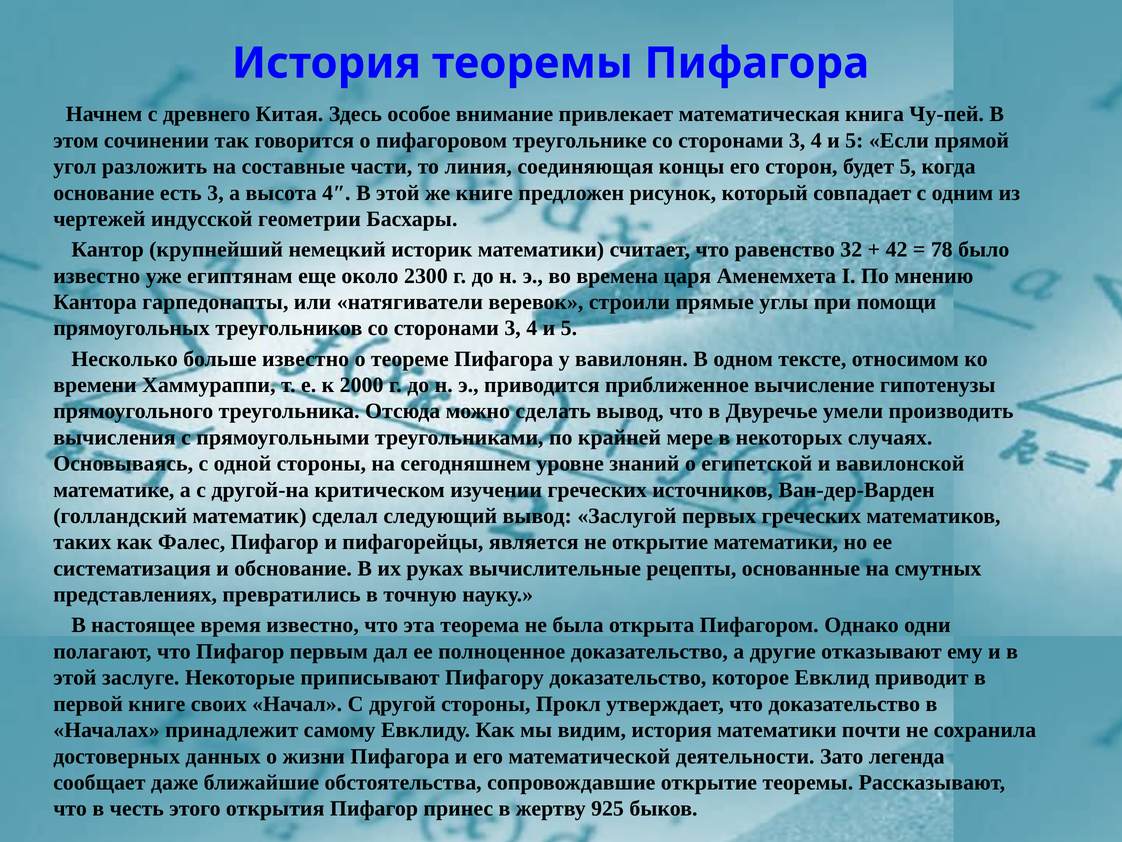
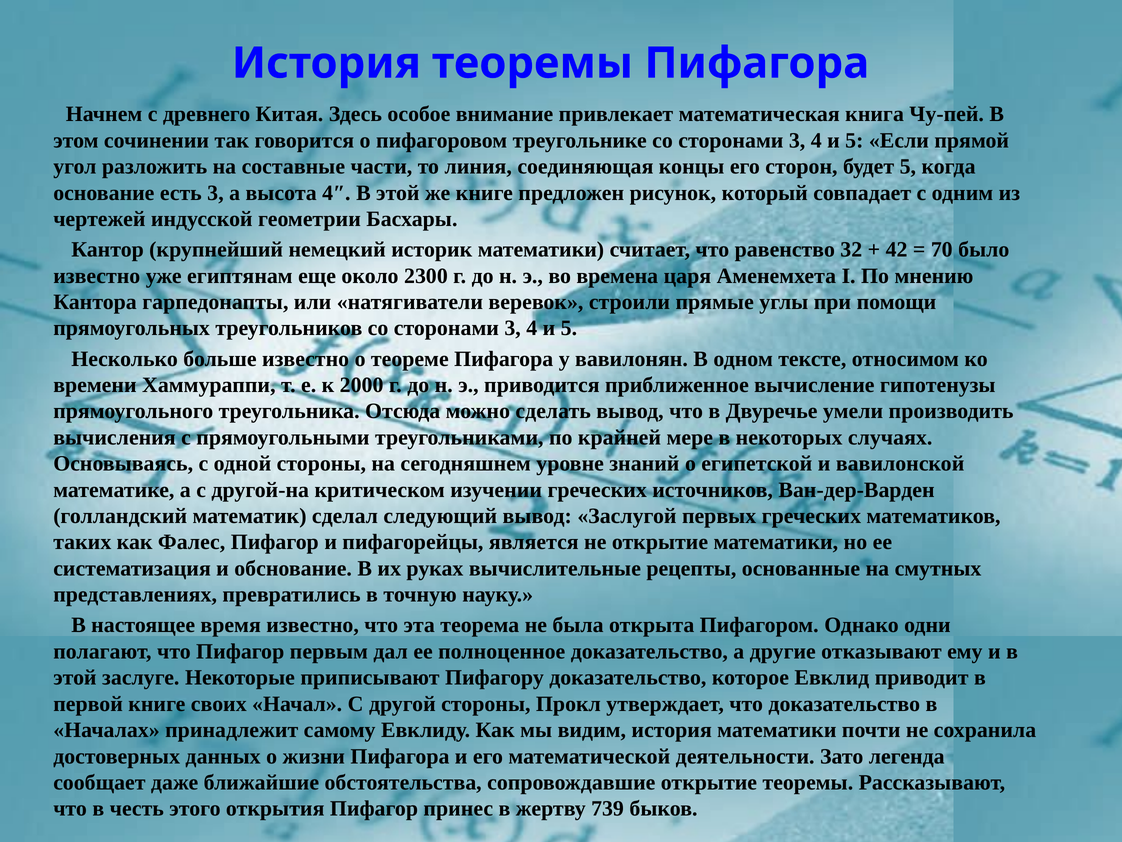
78: 78 -> 70 (942, 249)
925: 925 -> 739 (607, 808)
